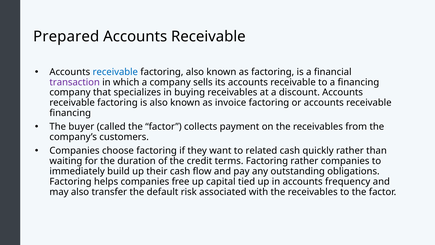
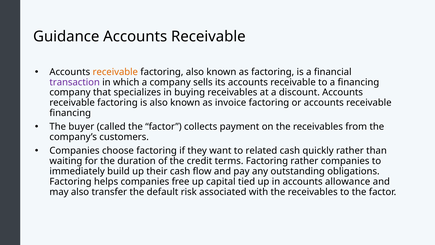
Prepared: Prepared -> Guidance (66, 37)
receivable colour: blue -> orange (115, 72)
frequency: frequency -> allowance (348, 181)
